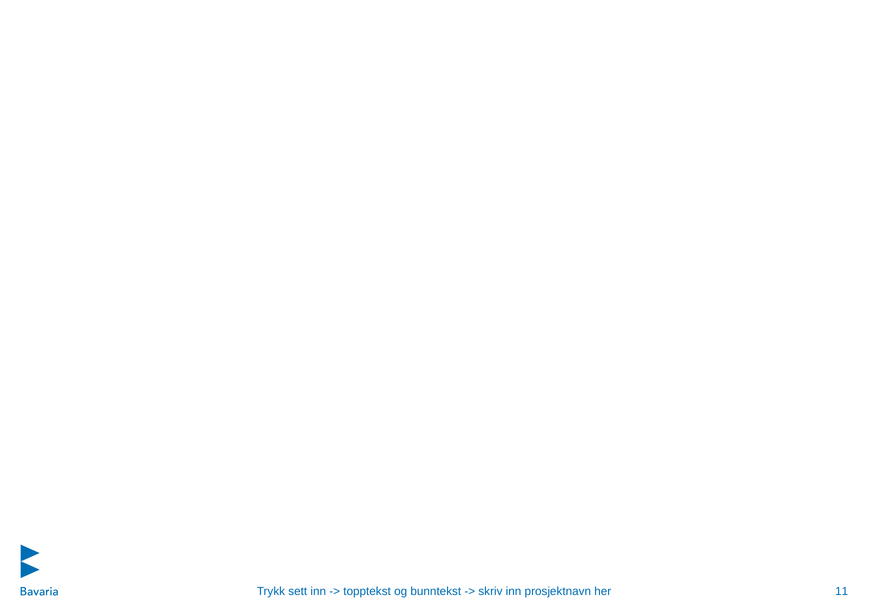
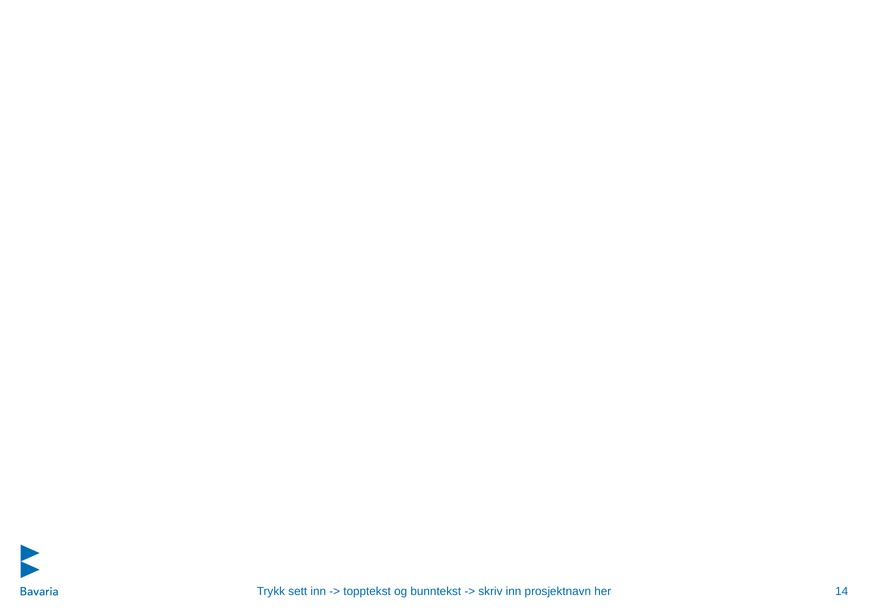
11: 11 -> 14 (842, 592)
